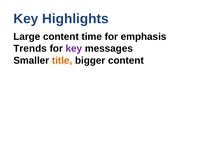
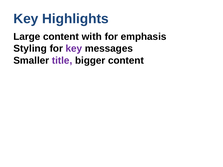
time: time -> with (92, 37)
Trends: Trends -> Styling (30, 49)
title colour: orange -> purple (62, 61)
